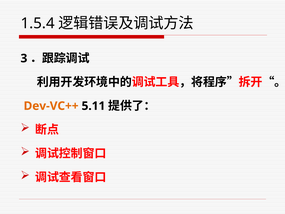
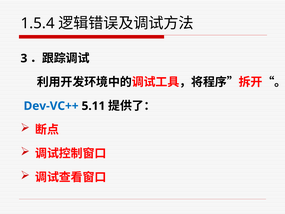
Dev-VC++ colour: orange -> blue (51, 106)
